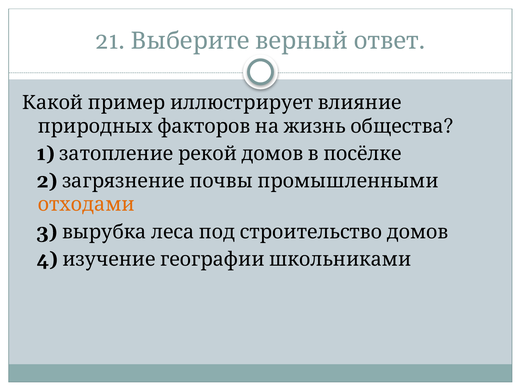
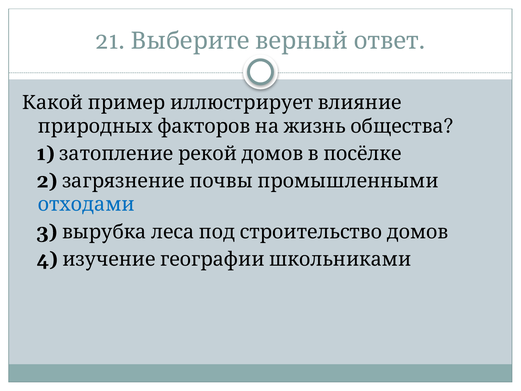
отходами colour: orange -> blue (86, 204)
